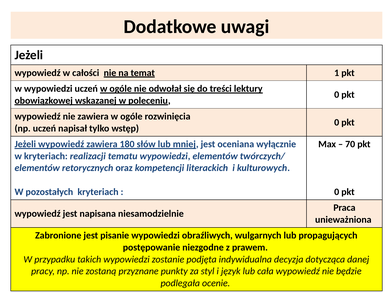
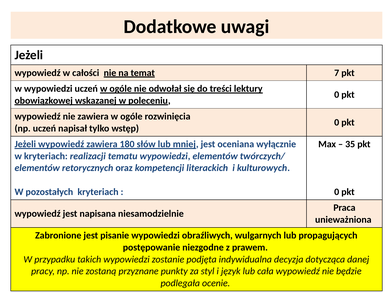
1: 1 -> 7 (337, 73)
70: 70 -> 35 (350, 144)
